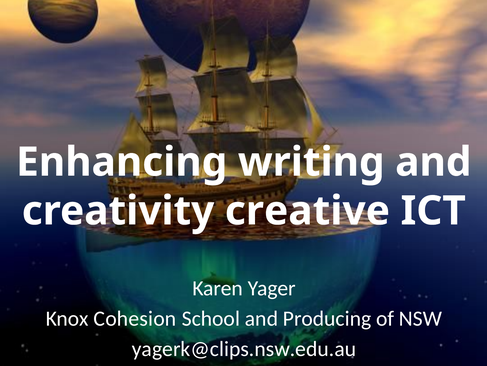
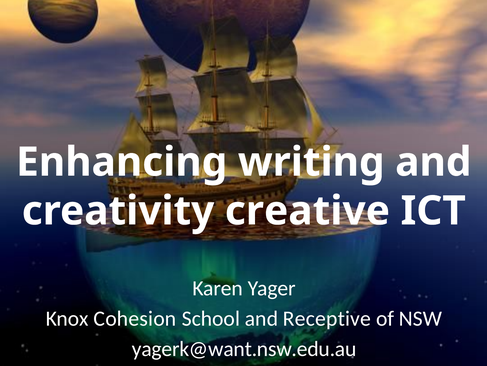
Producing: Producing -> Receptive (327, 318)
yagerk@clips.nsw.edu.au: yagerk@clips.nsw.edu.au -> yagerk@want.nsw.edu.au (244, 348)
